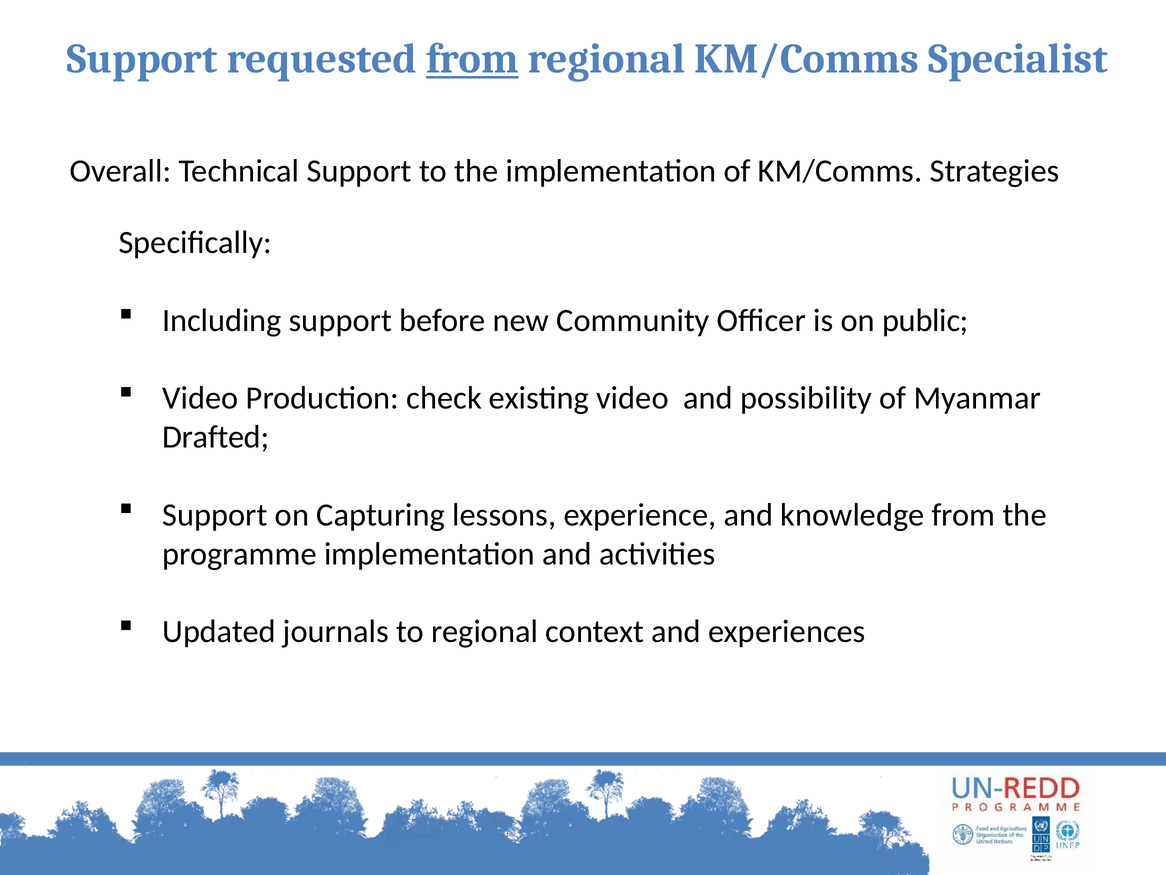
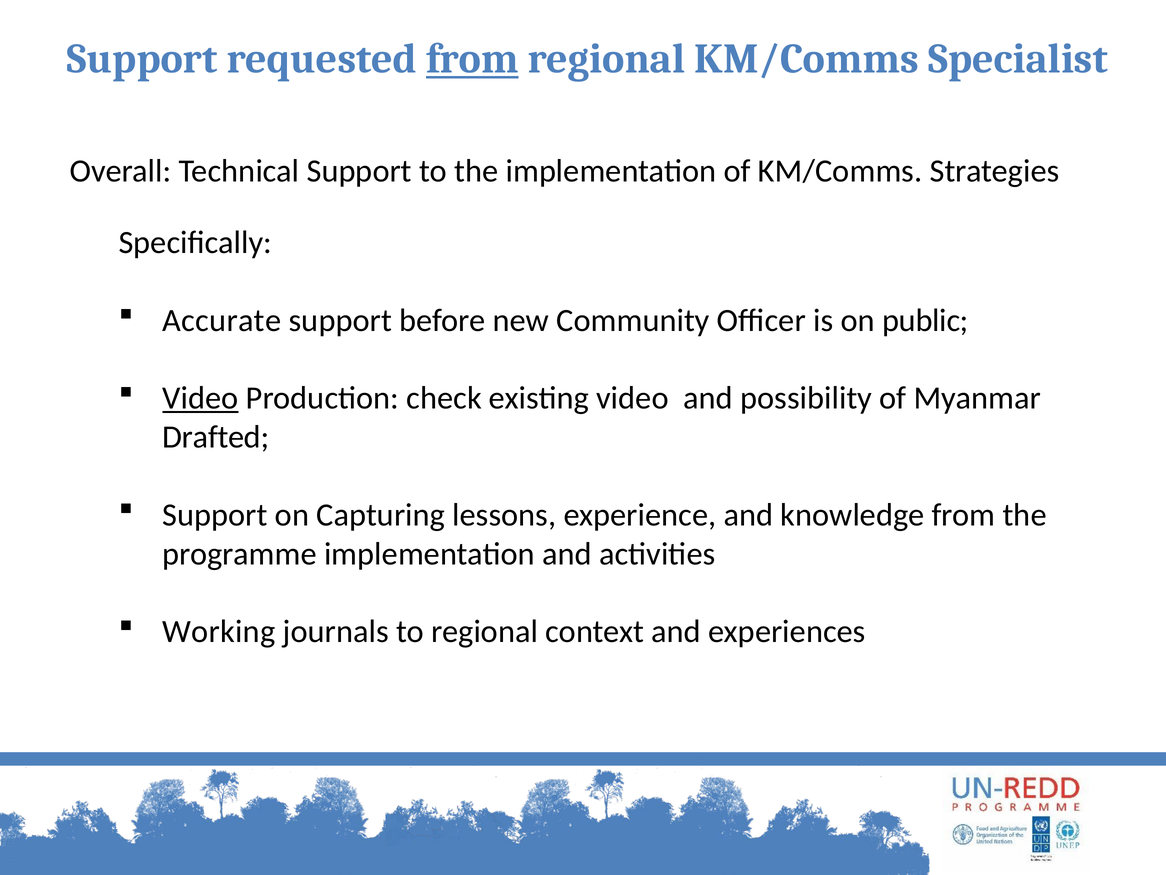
Including: Including -> Accurate (222, 320)
Video underline: none -> present (200, 398)
Updated: Updated -> Working (219, 631)
